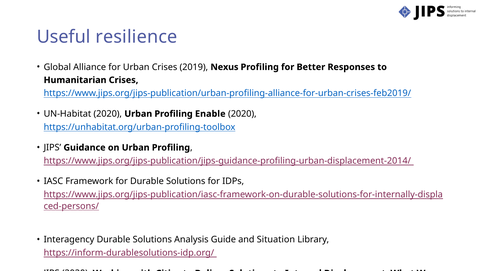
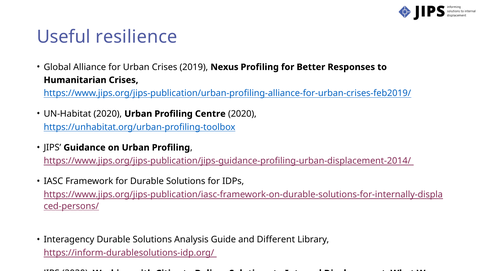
Enable: Enable -> Centre (210, 114)
Situation: Situation -> Different (276, 239)
